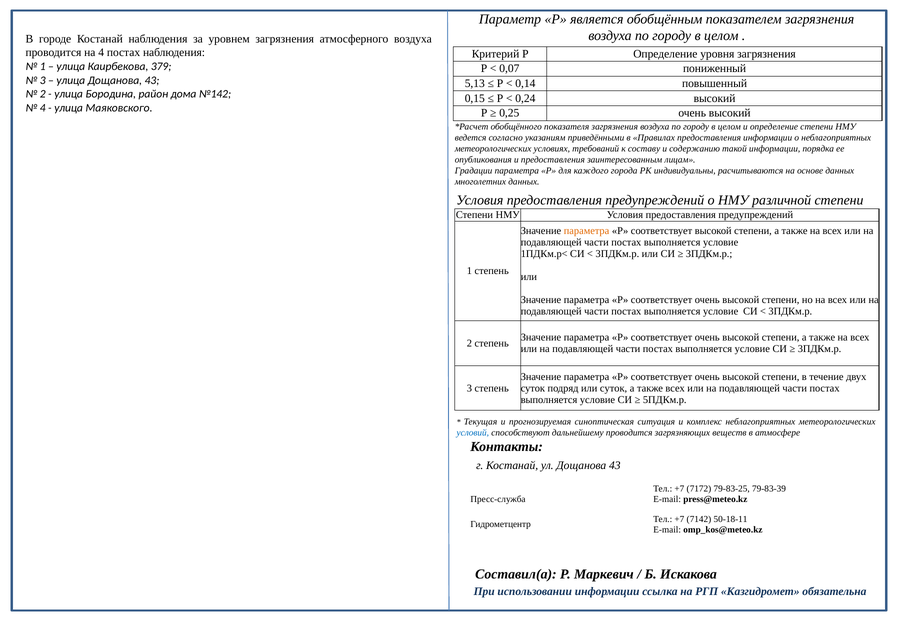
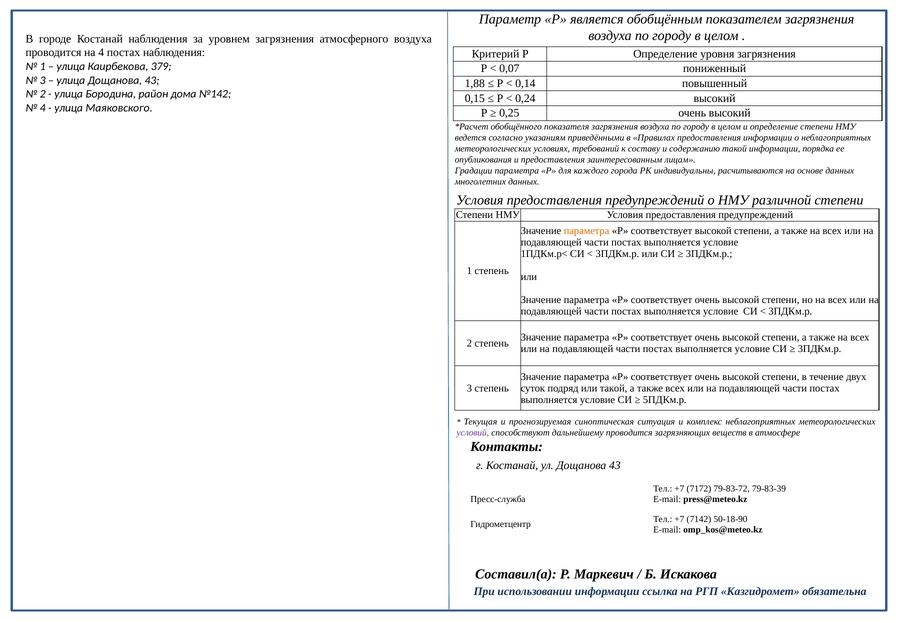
5,13: 5,13 -> 1,88 (475, 84)
или суток: суток -> такой (614, 389)
условий colour: blue -> purple (473, 433)
79-83-25: 79-83-25 -> 79-83-72 (732, 489)
50-18-11: 50-18-11 -> 50-18-90 (731, 520)
